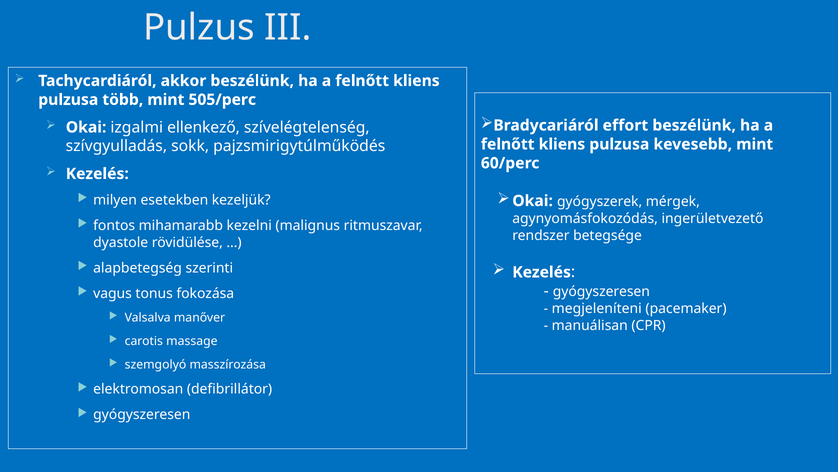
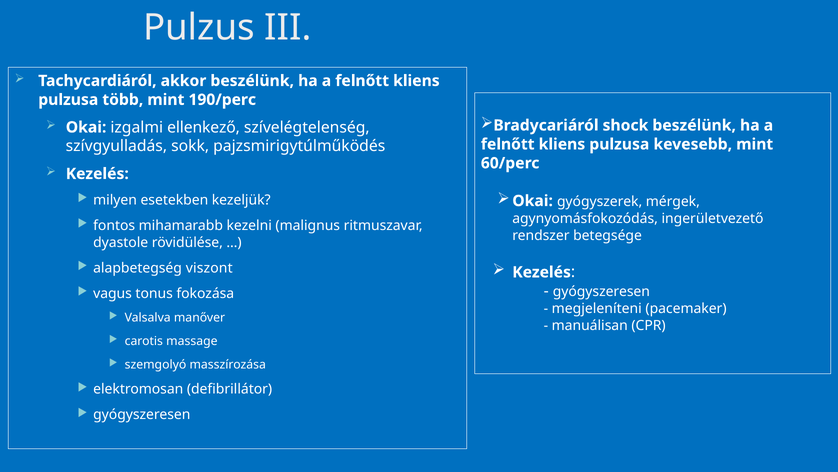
505/perc: 505/perc -> 190/perc (222, 100)
effort: effort -> shock (625, 125)
szerinti: szerinti -> viszont (209, 268)
